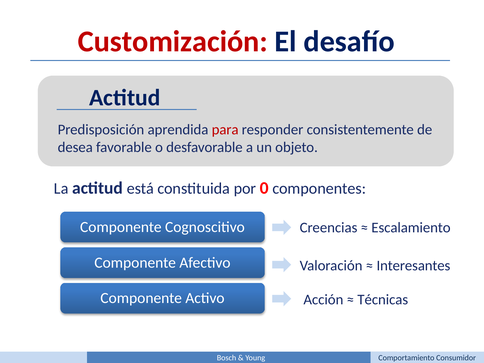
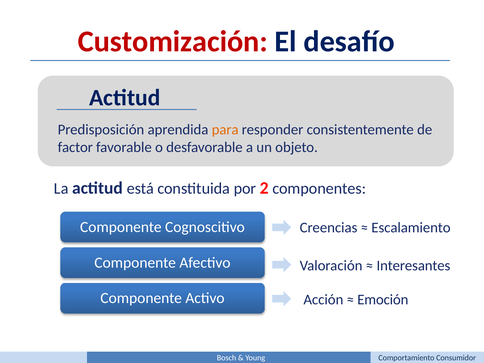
para colour: red -> orange (225, 129)
desea: desea -> factor (75, 147)
0: 0 -> 2 (264, 188)
Técnicas: Técnicas -> Emoción (383, 300)
